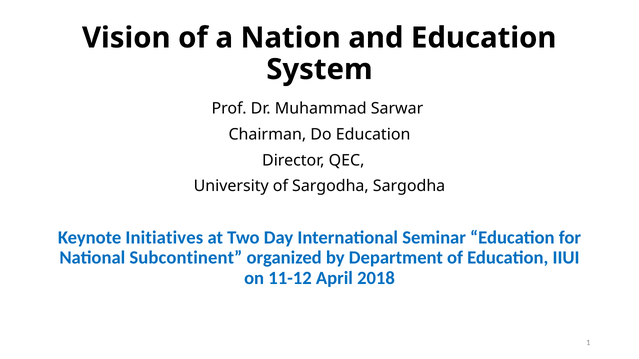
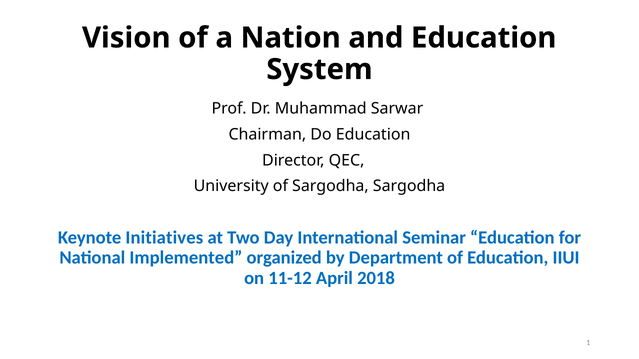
Subcontinent: Subcontinent -> Implemented (186, 258)
